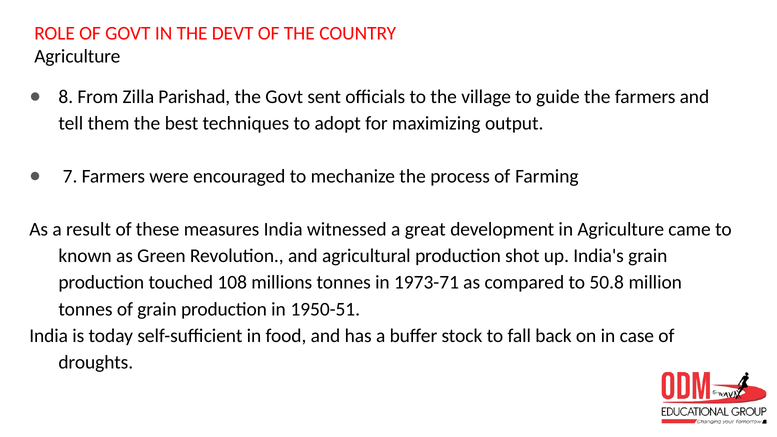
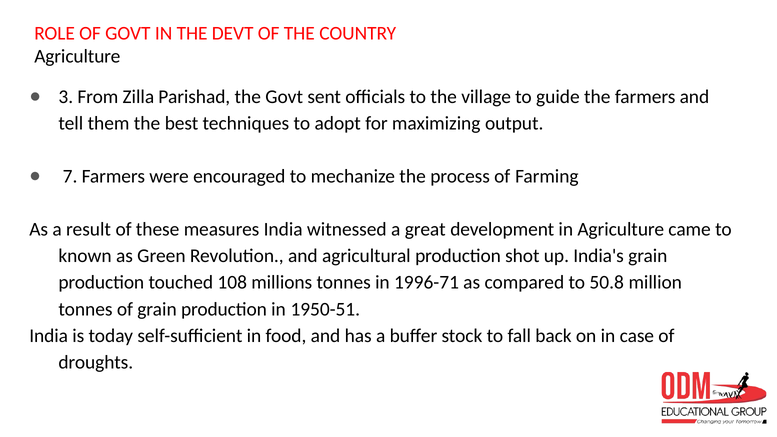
8: 8 -> 3 (66, 97)
1973-71: 1973-71 -> 1996-71 (426, 283)
